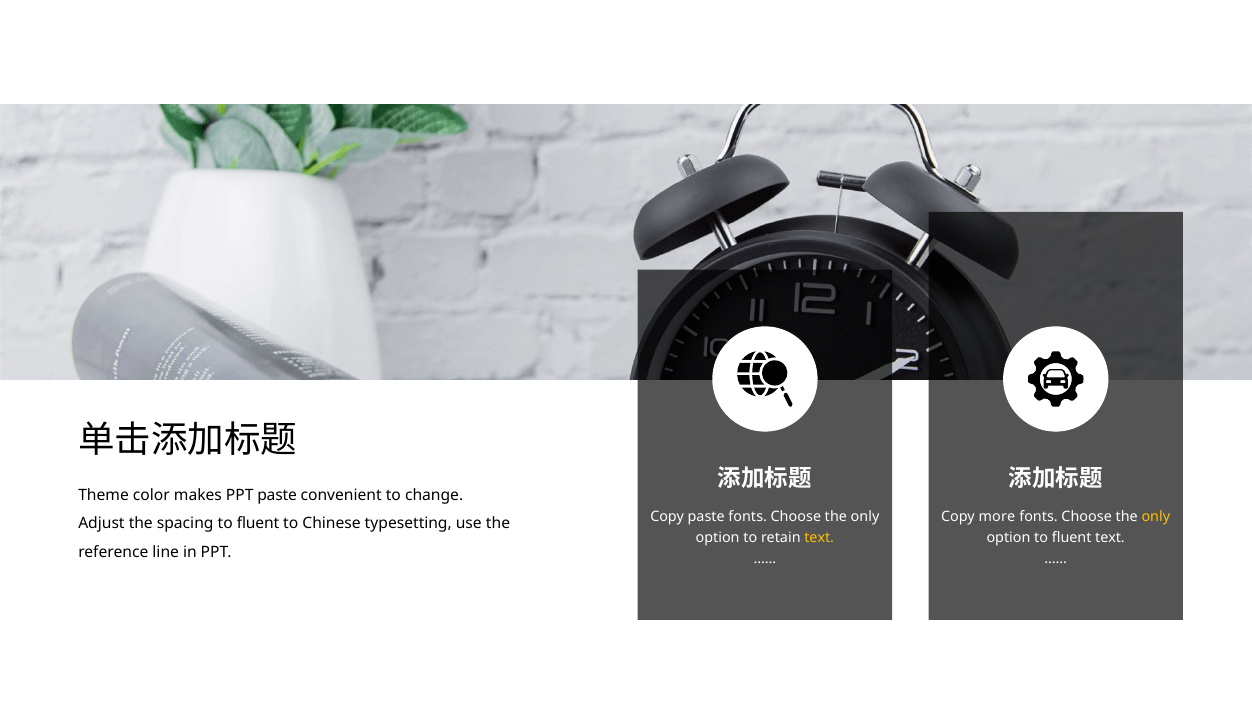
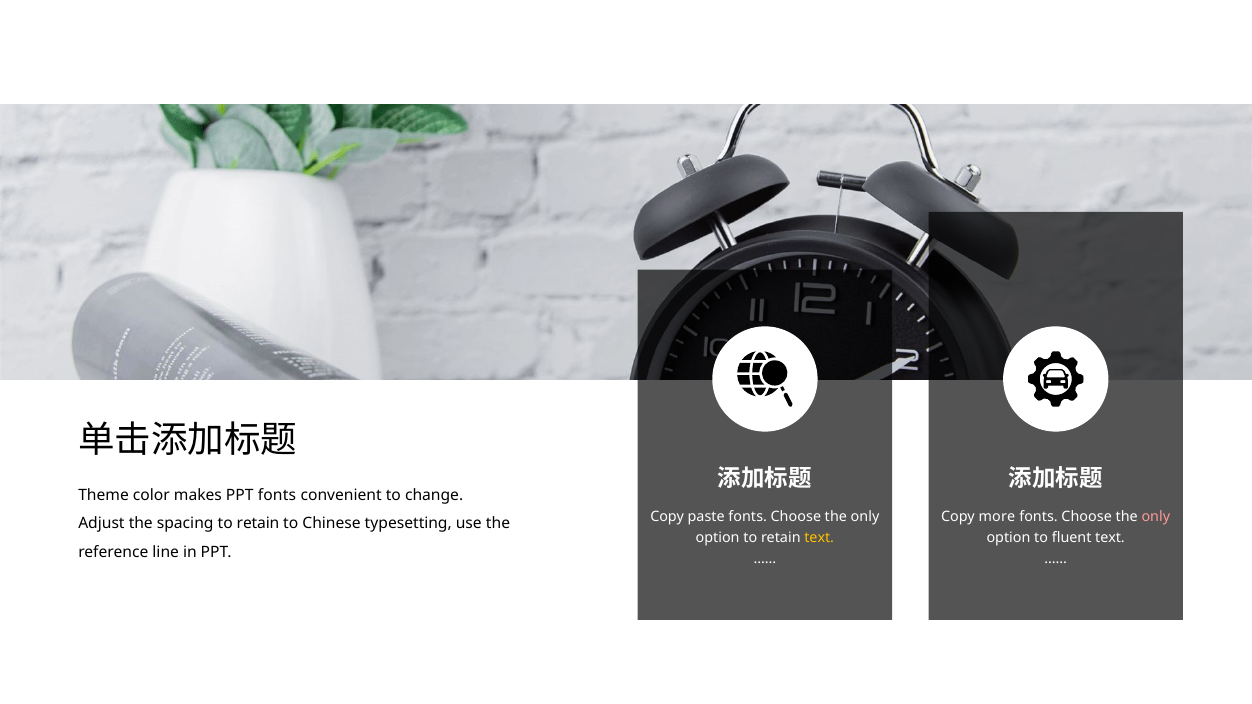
PPT paste: paste -> fonts (277, 496)
only colour: yellow -> pink (1156, 517)
spacing to fluent: fluent -> retain (258, 524)
